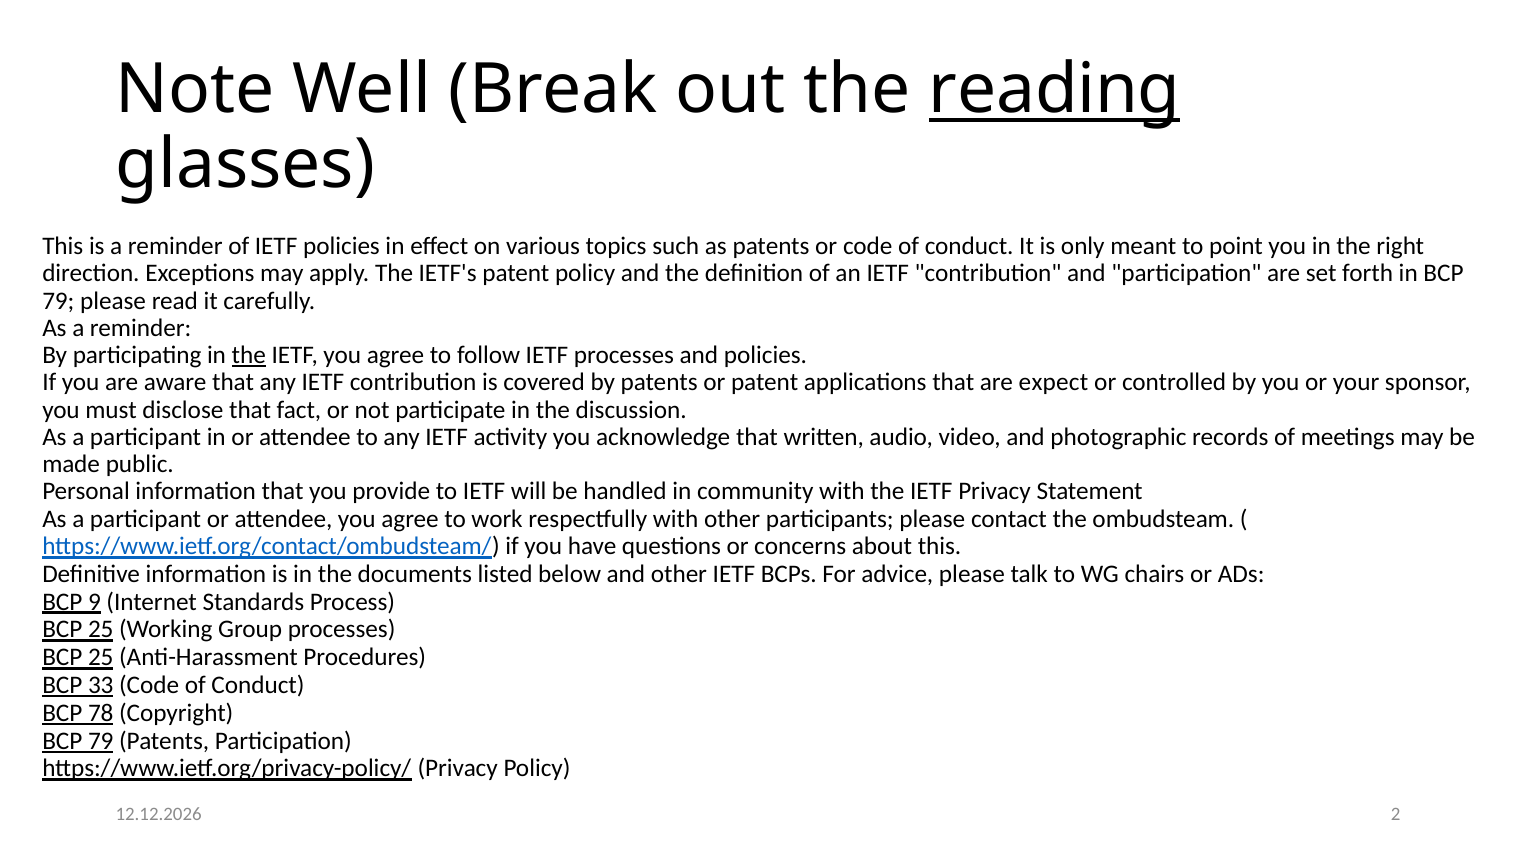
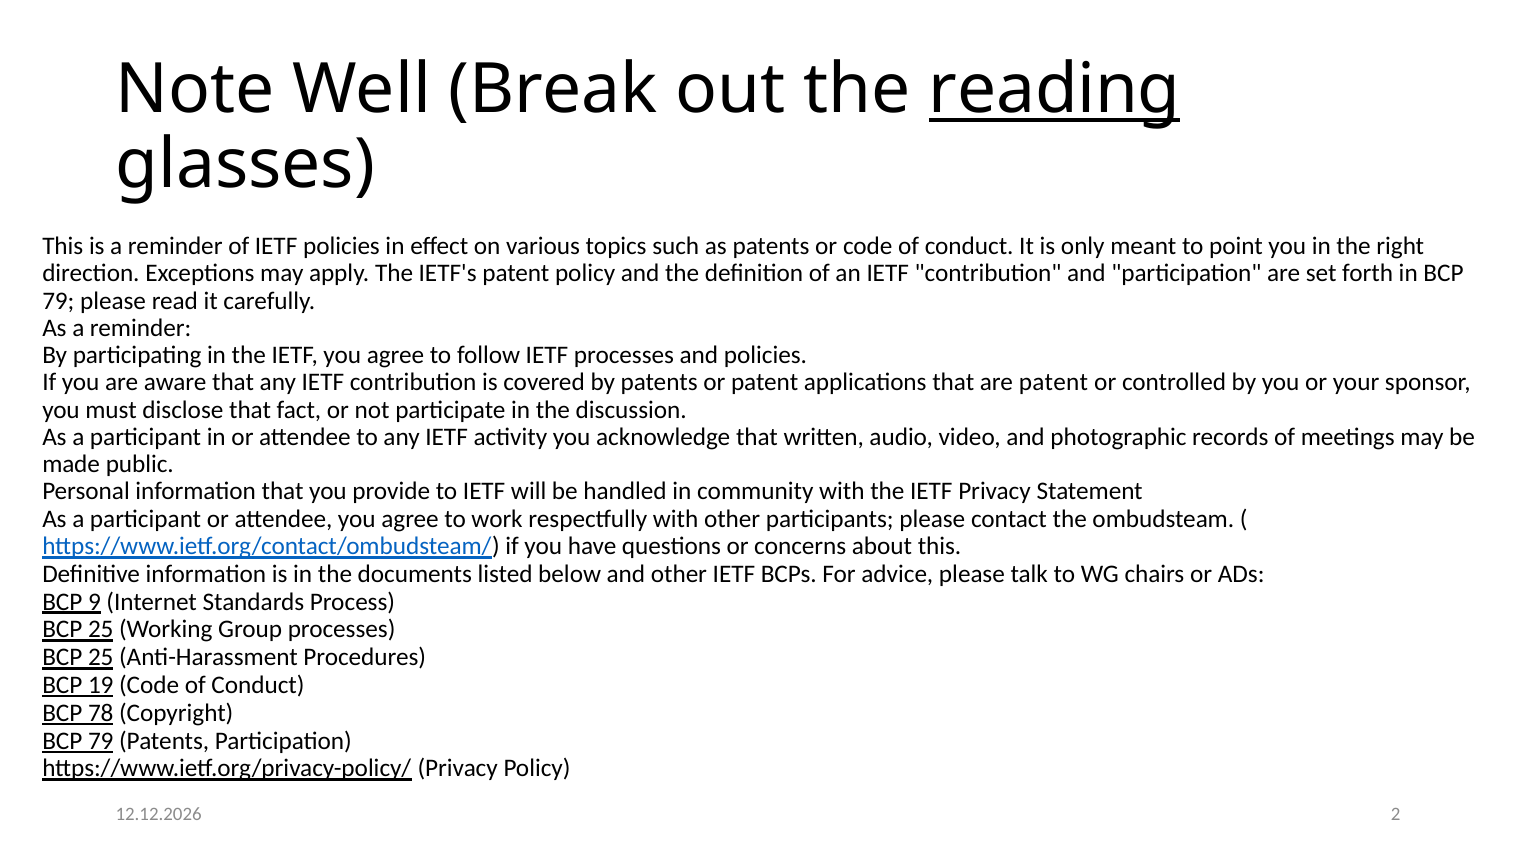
the underline: present -> none (249, 355)
are expect: expect -> patent (1054, 382)
33: 33 -> 19 (101, 685)
